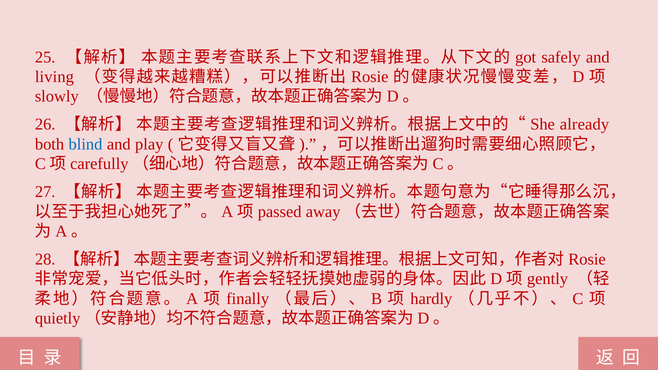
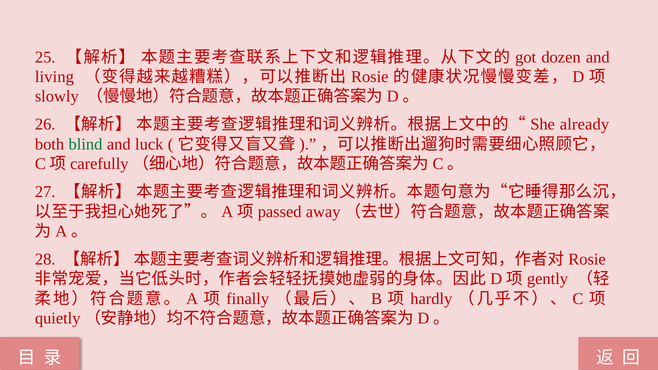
safely: safely -> dozen (561, 57)
blind colour: blue -> green (85, 144)
play: play -> luck (149, 144)
